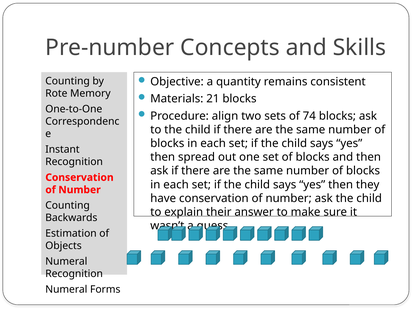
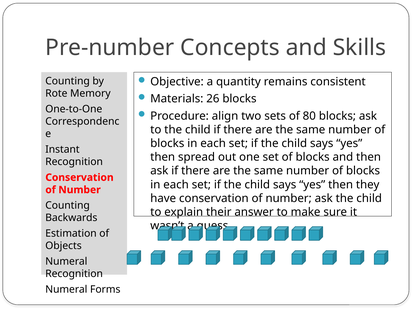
21: 21 -> 26 (213, 99)
74: 74 -> 80 (309, 116)
